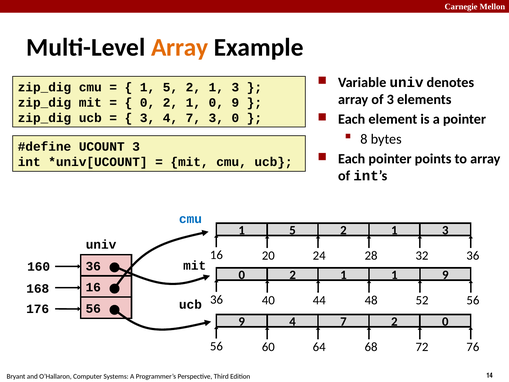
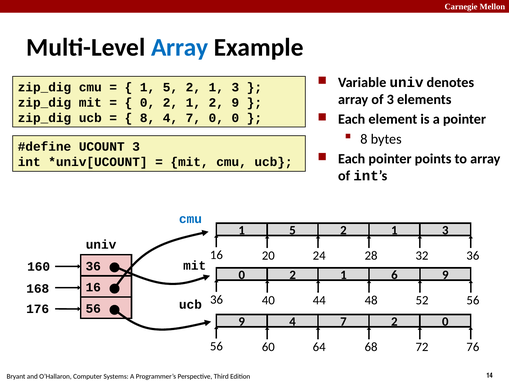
Array colour: orange -> blue (180, 47)
1 0: 0 -> 2 (216, 103)
3: 3 -> 8 (148, 118)
7 3: 3 -> 0 (216, 118)
1 1: 1 -> 6 (394, 275)
